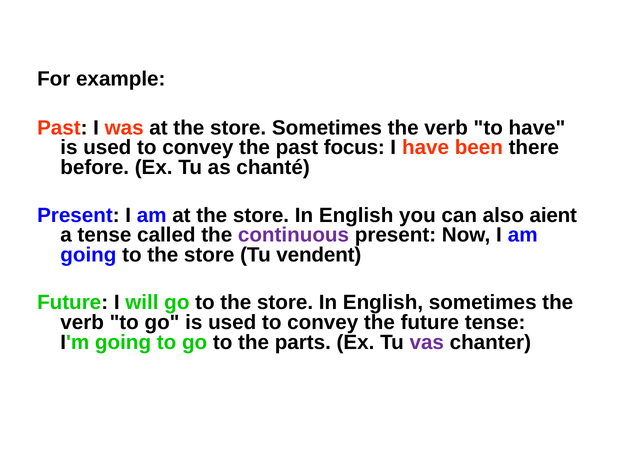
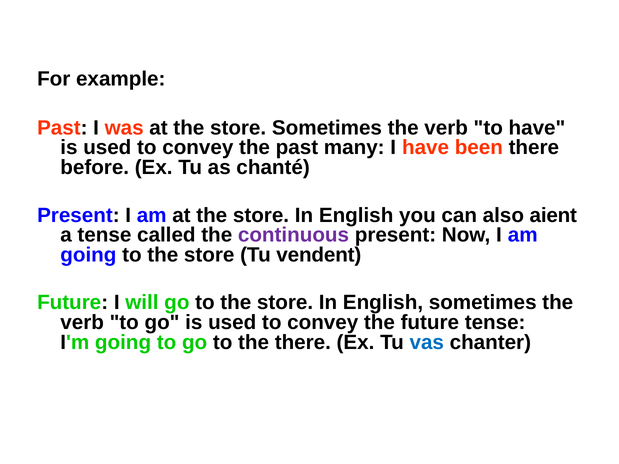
focus: focus -> many (354, 148)
the parts: parts -> there (303, 342)
vas colour: purple -> blue (427, 342)
